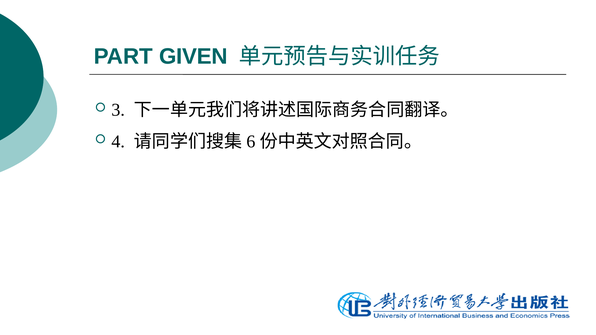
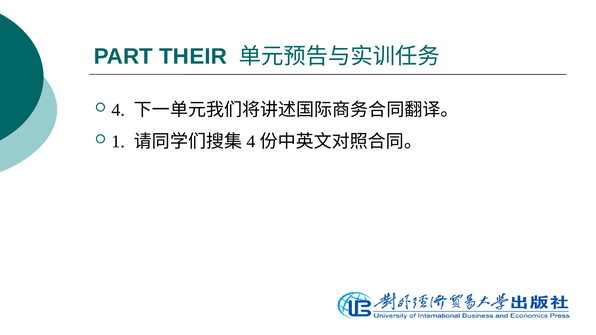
GIVEN: GIVEN -> THEIR (193, 57)
3: 3 -> 4 (118, 110)
4: 4 -> 1 (118, 142)
6: 6 -> 4 (251, 142)
